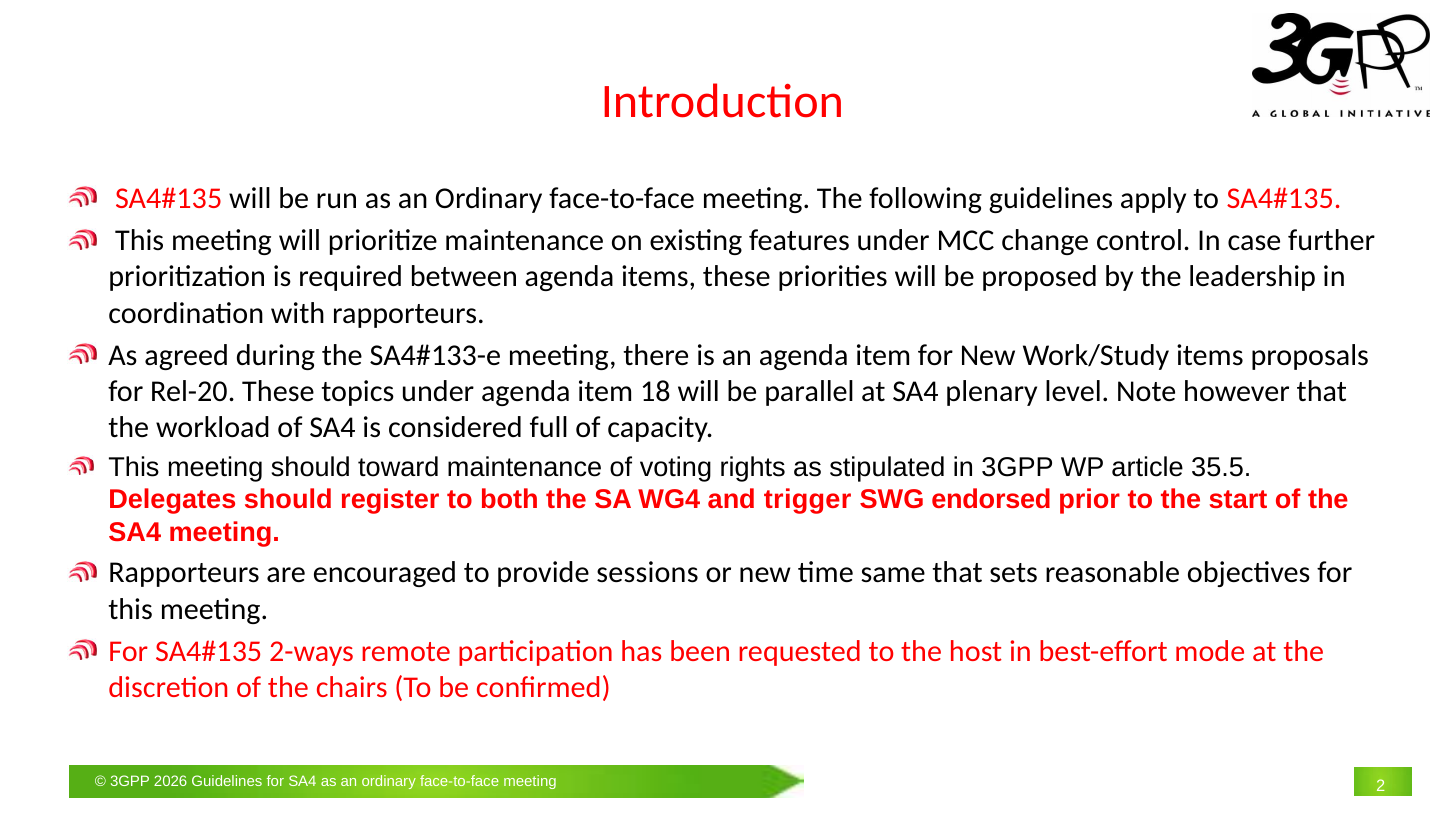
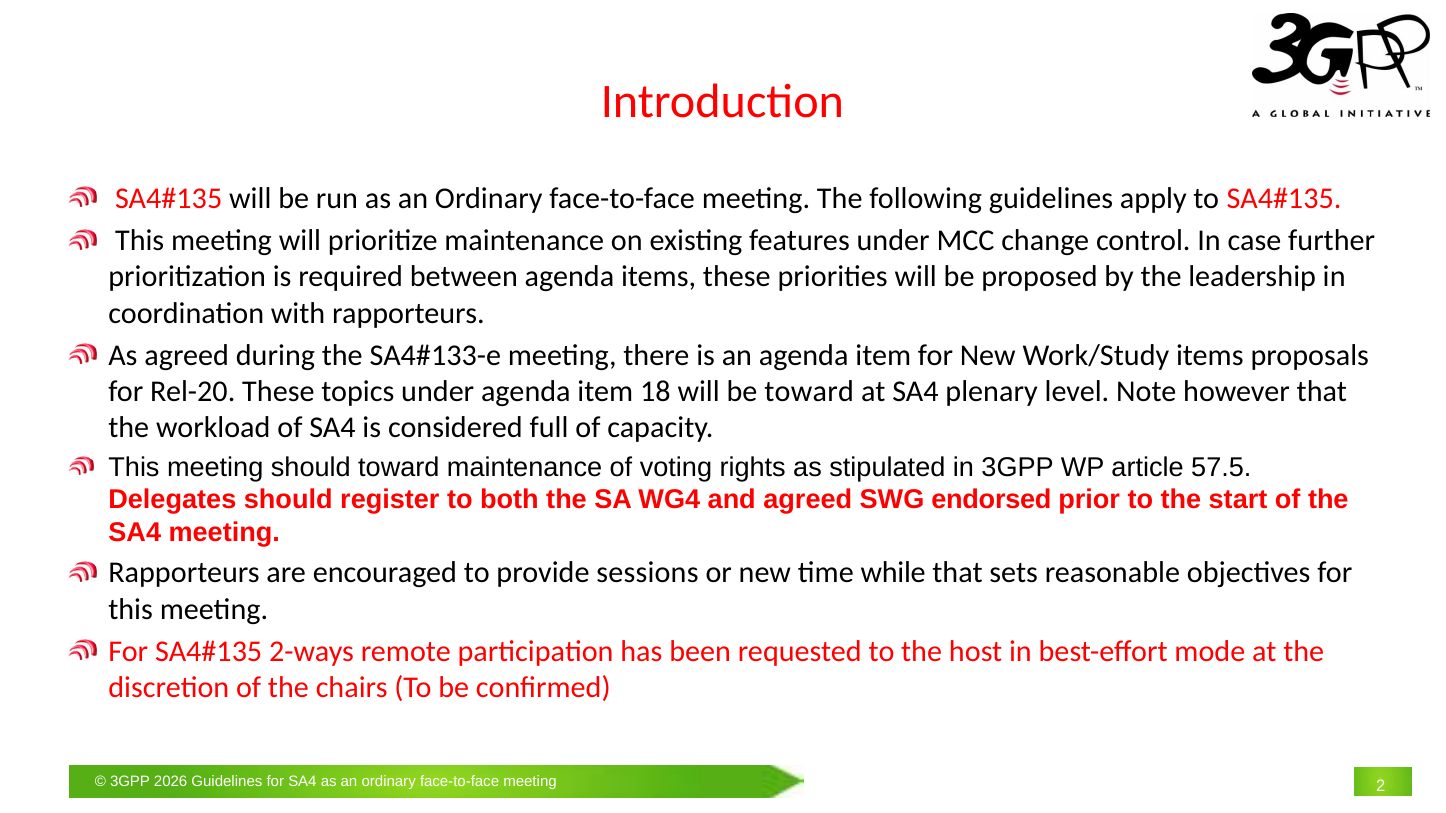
be parallel: parallel -> toward (809, 392)
35.5: 35.5 -> 57.5 (1221, 468)
and trigger: trigger -> agreed (808, 500)
same: same -> while (893, 573)
